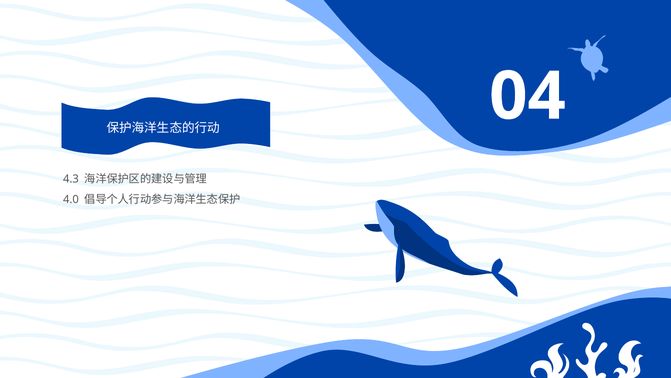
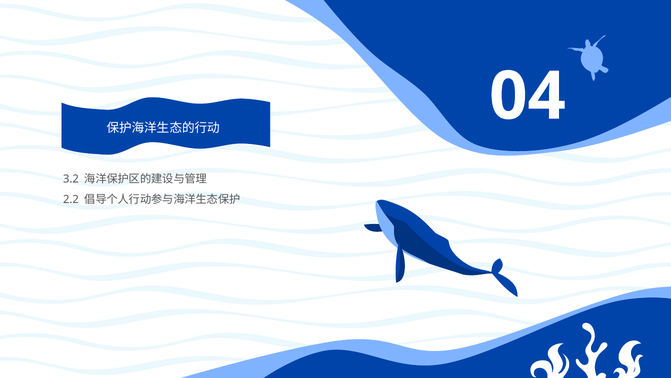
4.3: 4.3 -> 3.2 (71, 179)
4.0: 4.0 -> 2.2 (71, 199)
